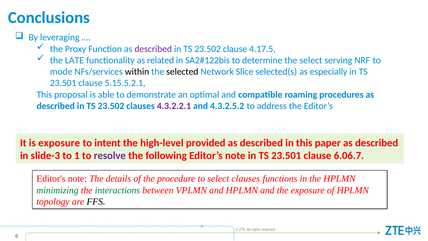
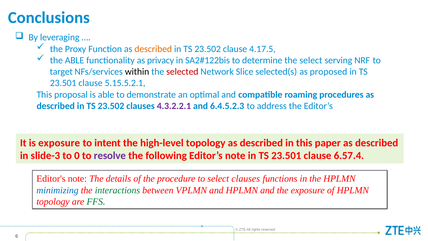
described colour: purple -> orange (153, 49)
the LATE: LATE -> ABLE (75, 60)
related: related -> privacy (161, 60)
mode: mode -> target (61, 72)
selected colour: black -> red (182, 72)
especially: especially -> proposed (329, 72)
4.3.2.5.2: 4.3.2.5.2 -> 6.4.5.2.3 (227, 106)
high-level provided: provided -> topology (206, 143)
1: 1 -> 0 (77, 156)
6.06.7: 6.06.7 -> 6.57.4 (349, 156)
minimizing colour: green -> blue (58, 190)
FFS colour: black -> green (96, 201)
